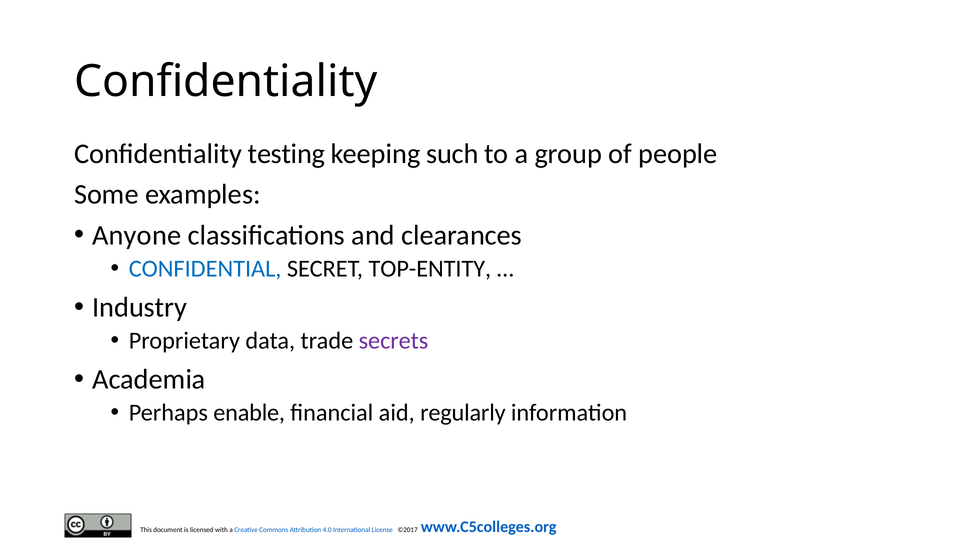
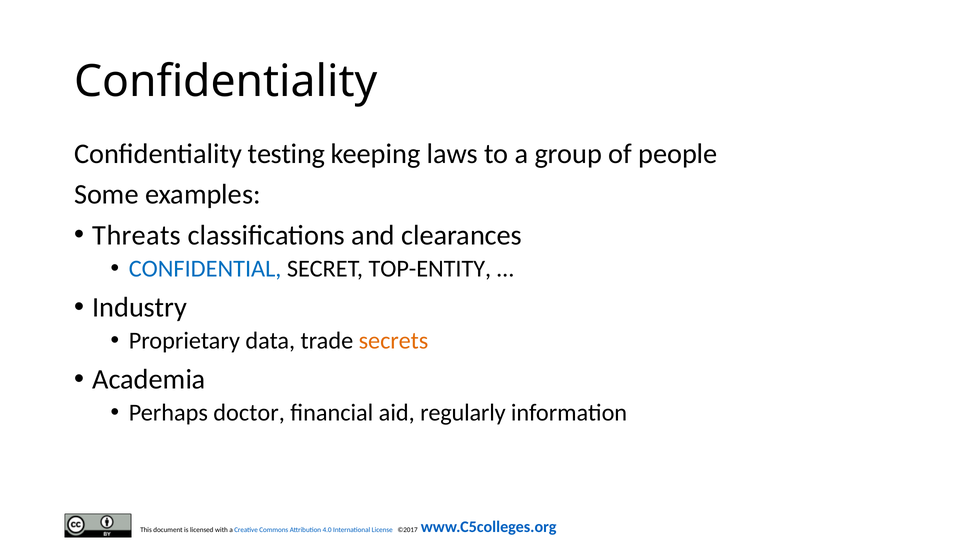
such: such -> laws (452, 154)
Anyone: Anyone -> Threats (137, 235)
secrets colour: purple -> orange (393, 341)
enable: enable -> doctor (249, 413)
